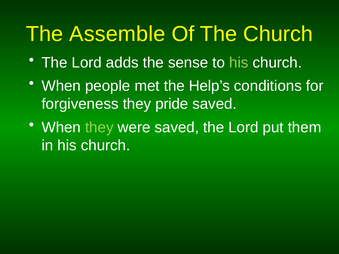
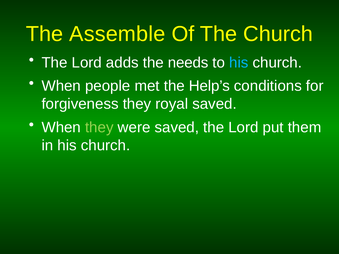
sense: sense -> needs (188, 63)
his colour: light green -> light blue (239, 63)
pride: pride -> royal (172, 104)
